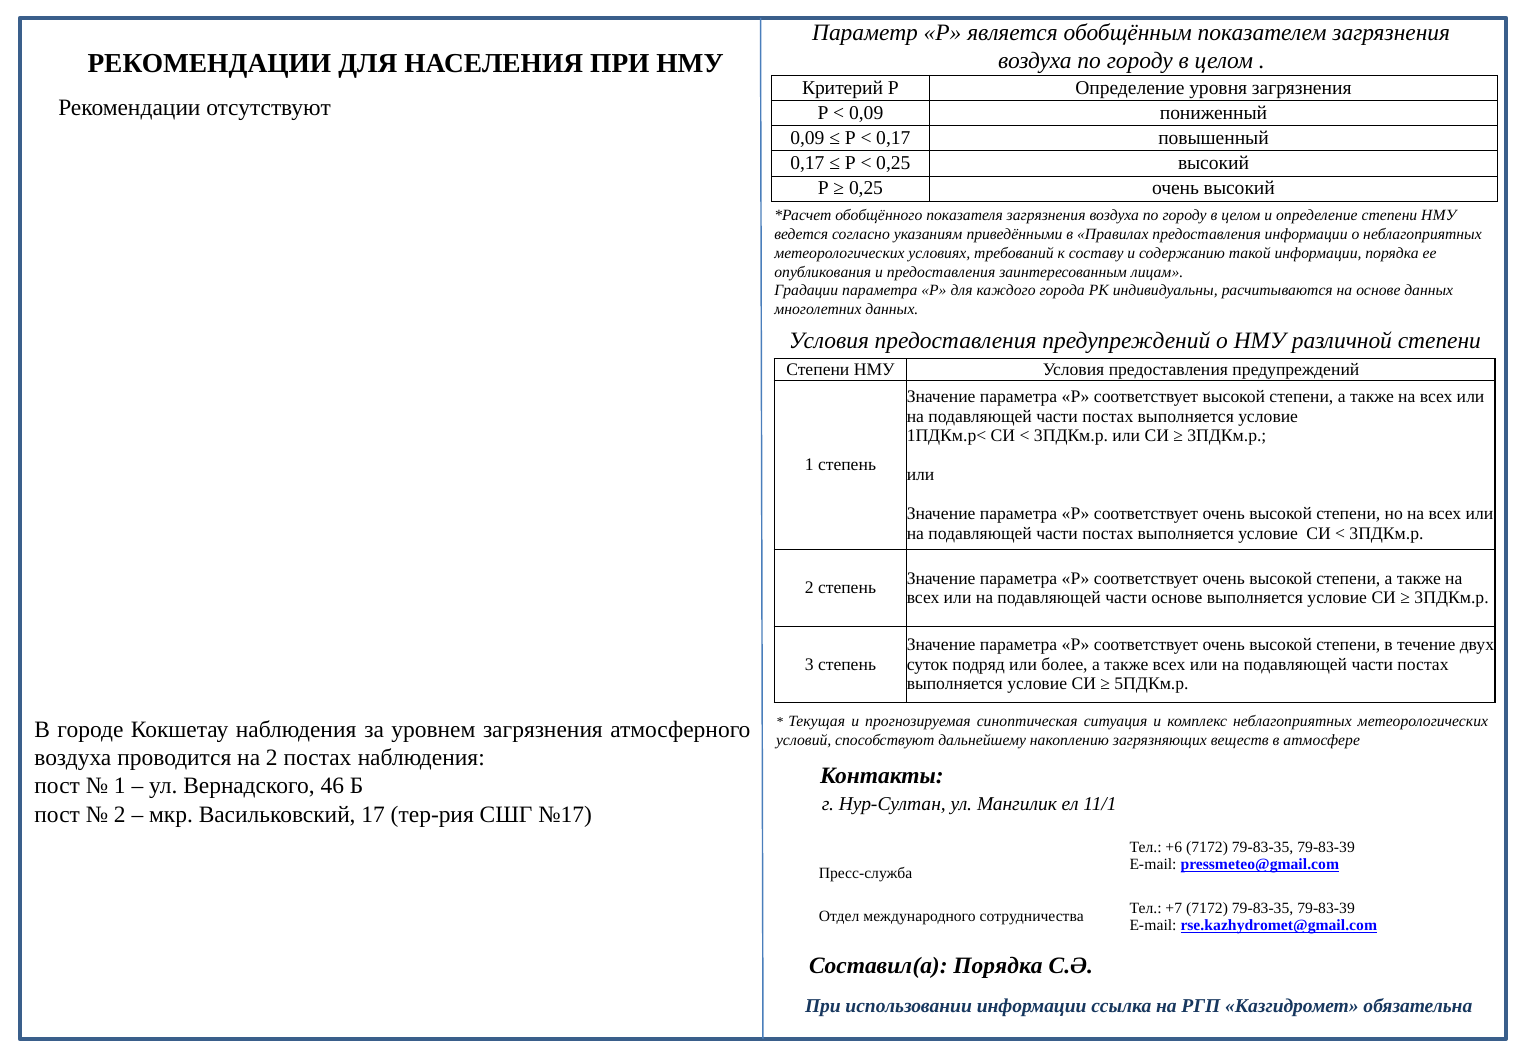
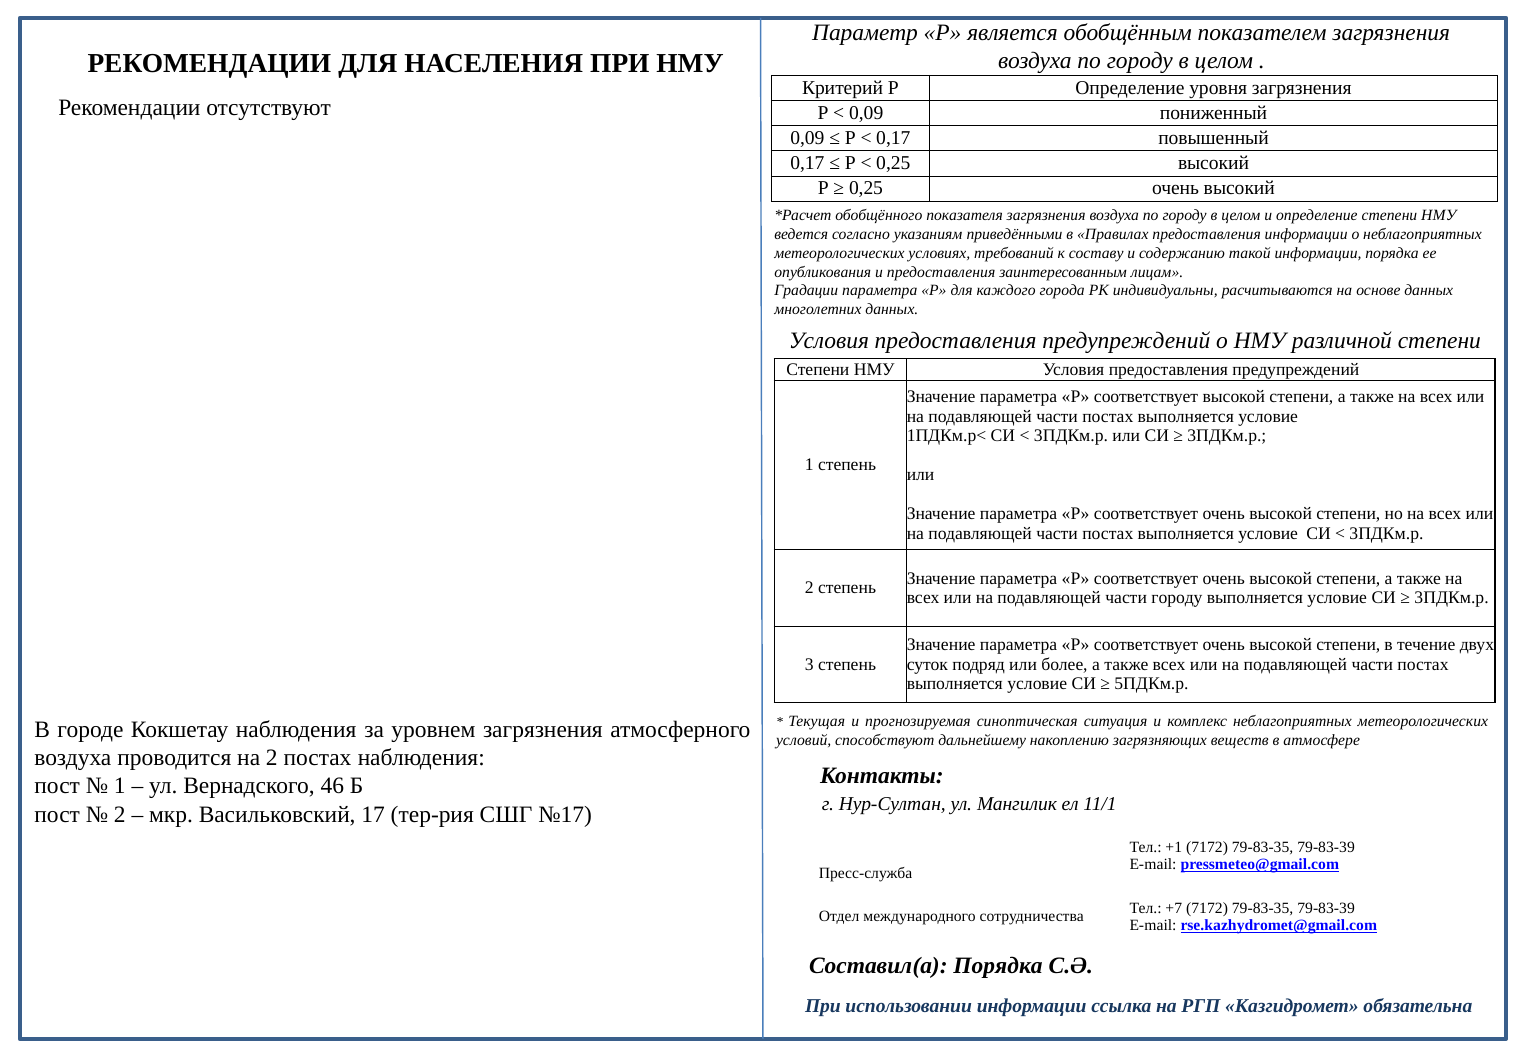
части основе: основе -> городу (1177, 597)
+6: +6 -> +1 (1174, 847)
